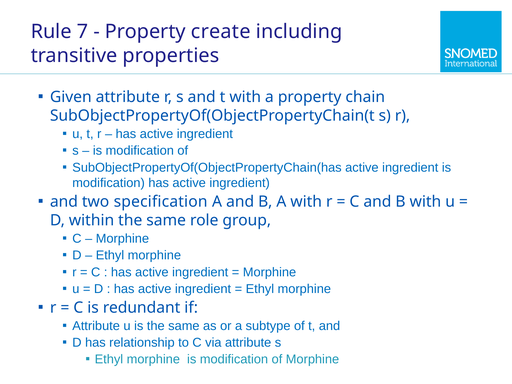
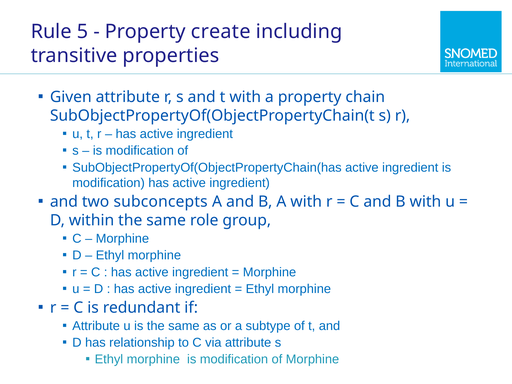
7: 7 -> 5 (83, 32)
specification: specification -> subconcepts (161, 202)
